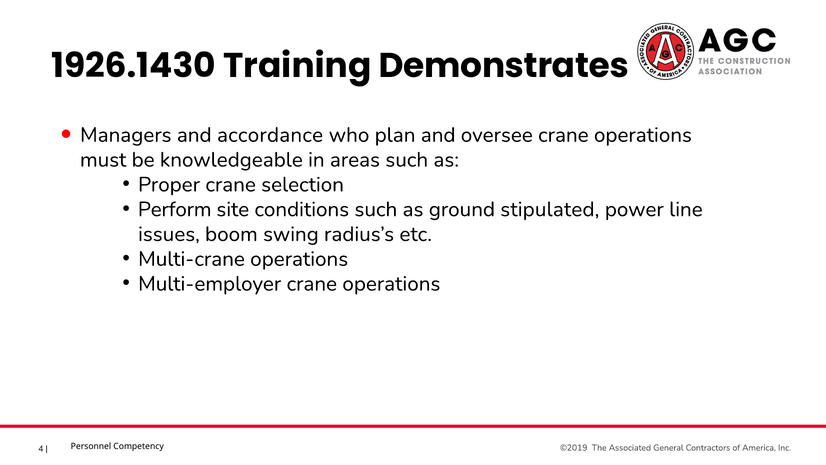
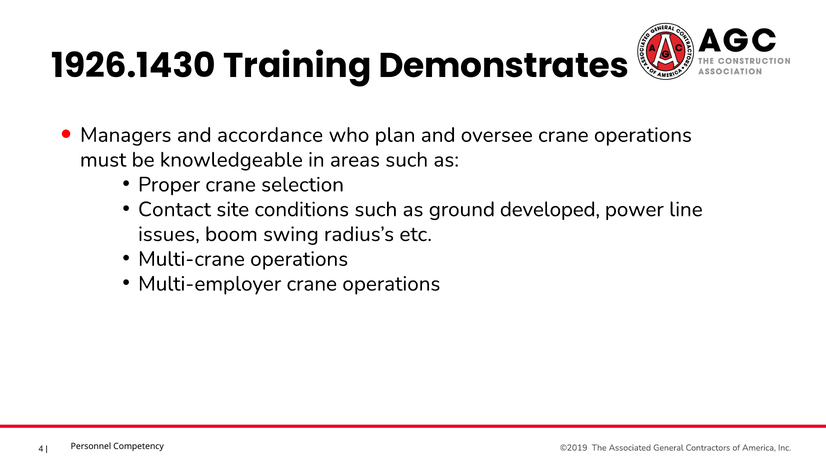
Perform: Perform -> Contact (174, 209)
stipulated: stipulated -> developed (550, 209)
